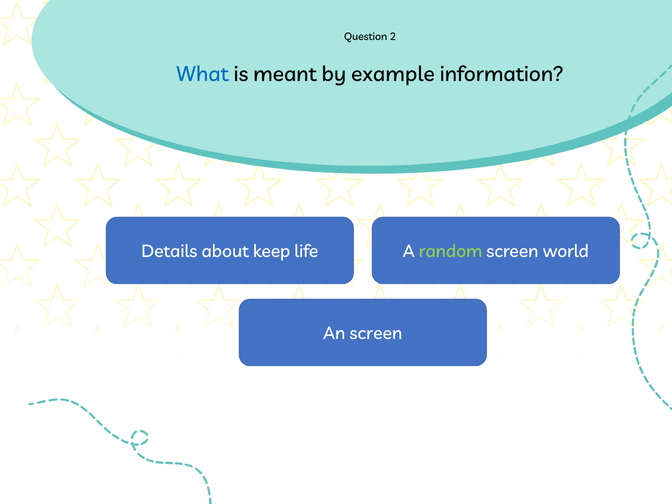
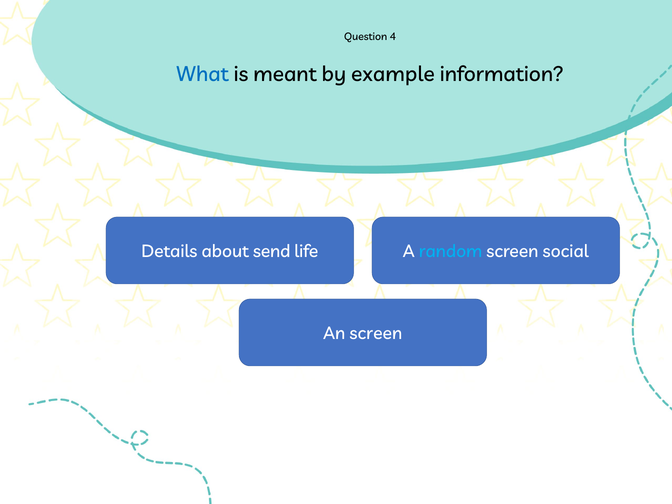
2: 2 -> 4 (393, 37)
keep: keep -> send (272, 252)
random colour: light green -> light blue (451, 252)
world: world -> social (566, 252)
